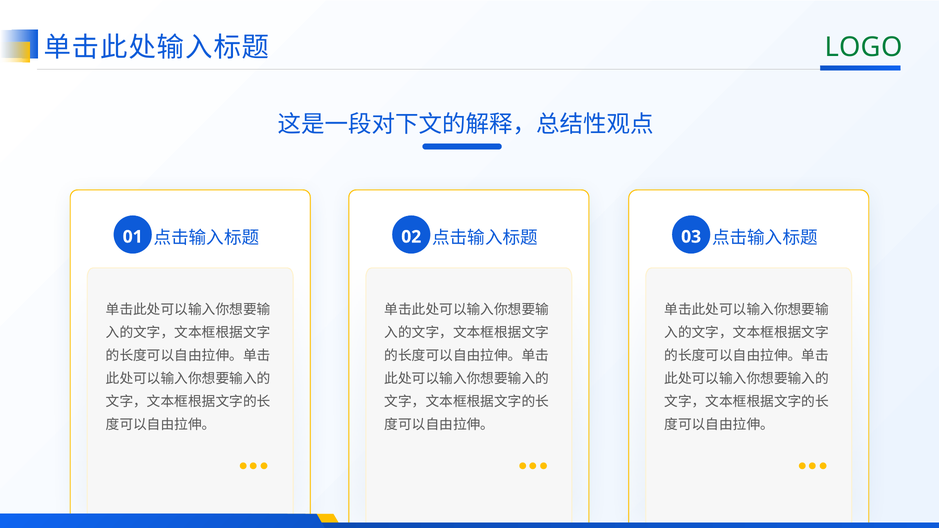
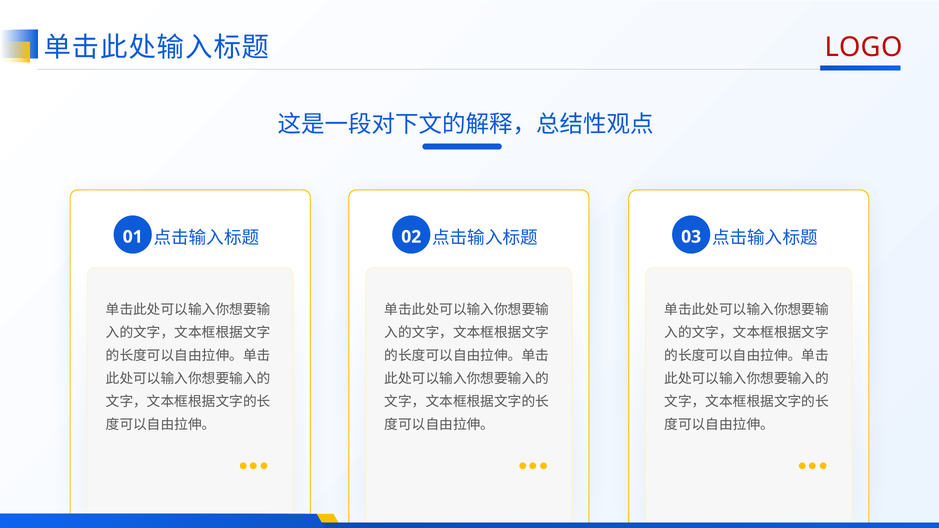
LOGO colour: green -> red (863, 47)
